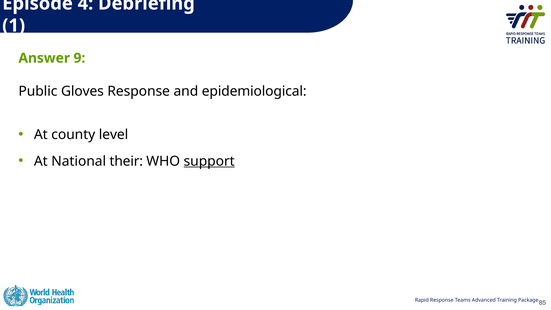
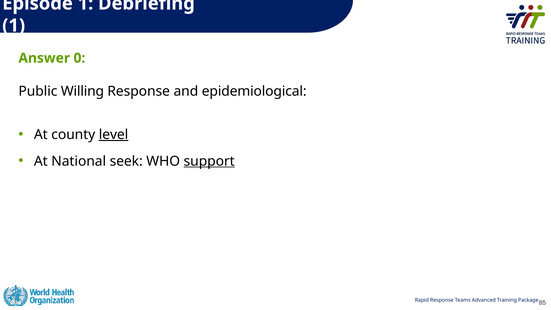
Episode 4: 4 -> 1 (85, 3)
9: 9 -> 0 (79, 58)
Gloves: Gloves -> Willing (82, 91)
level underline: none -> present (114, 135)
their: their -> seek (126, 161)
